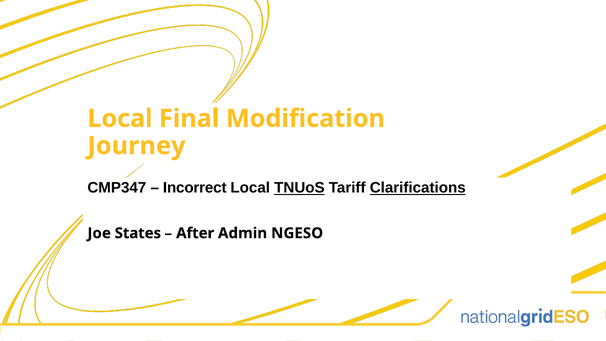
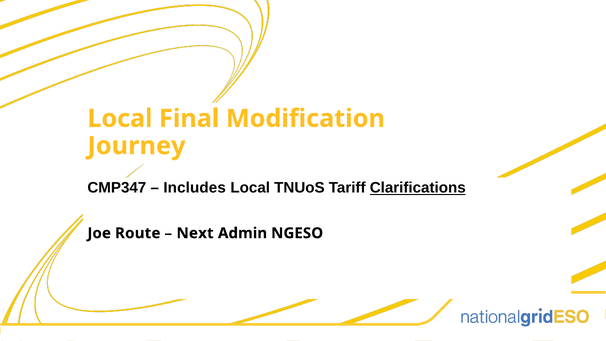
Incorrect: Incorrect -> Includes (195, 188)
TNUoS underline: present -> none (299, 188)
States: States -> Route (138, 233)
After: After -> Next (195, 233)
